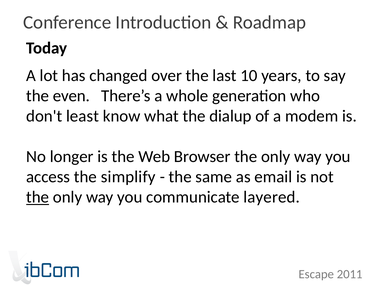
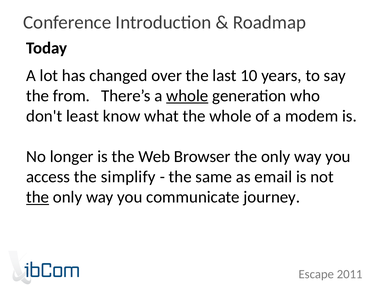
even: even -> from (71, 96)
whole underline: none -> present (187, 96)
the dialup: dialup -> whole (230, 116)
layered: layered -> journey (272, 197)
